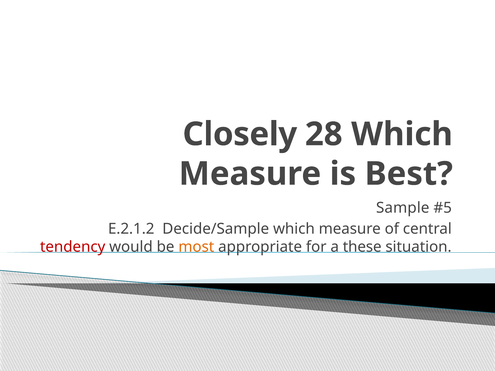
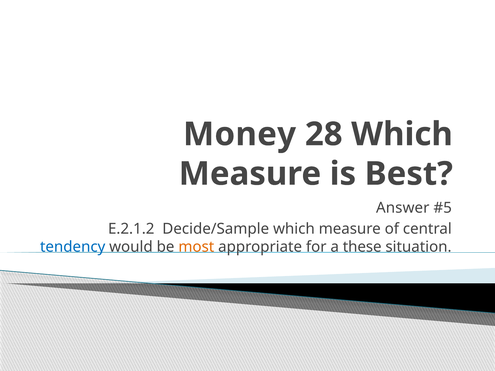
Closely: Closely -> Money (240, 134)
Sample: Sample -> Answer (403, 208)
tendency colour: red -> blue (73, 247)
